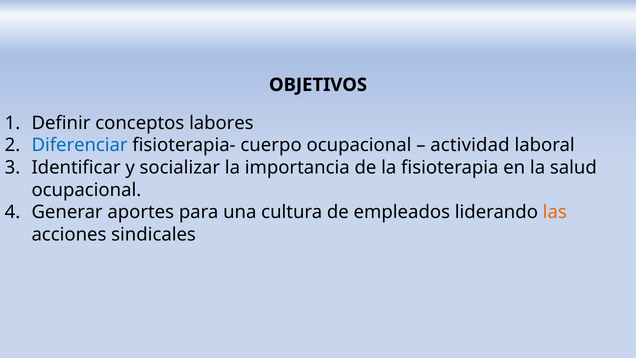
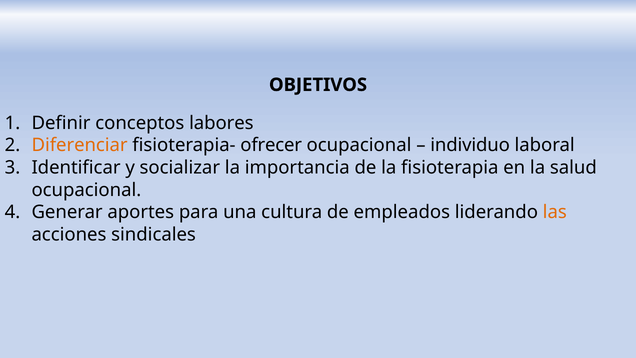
Diferenciar colour: blue -> orange (80, 145)
cuerpo: cuerpo -> ofrecer (271, 145)
actividad: actividad -> individuo (470, 145)
